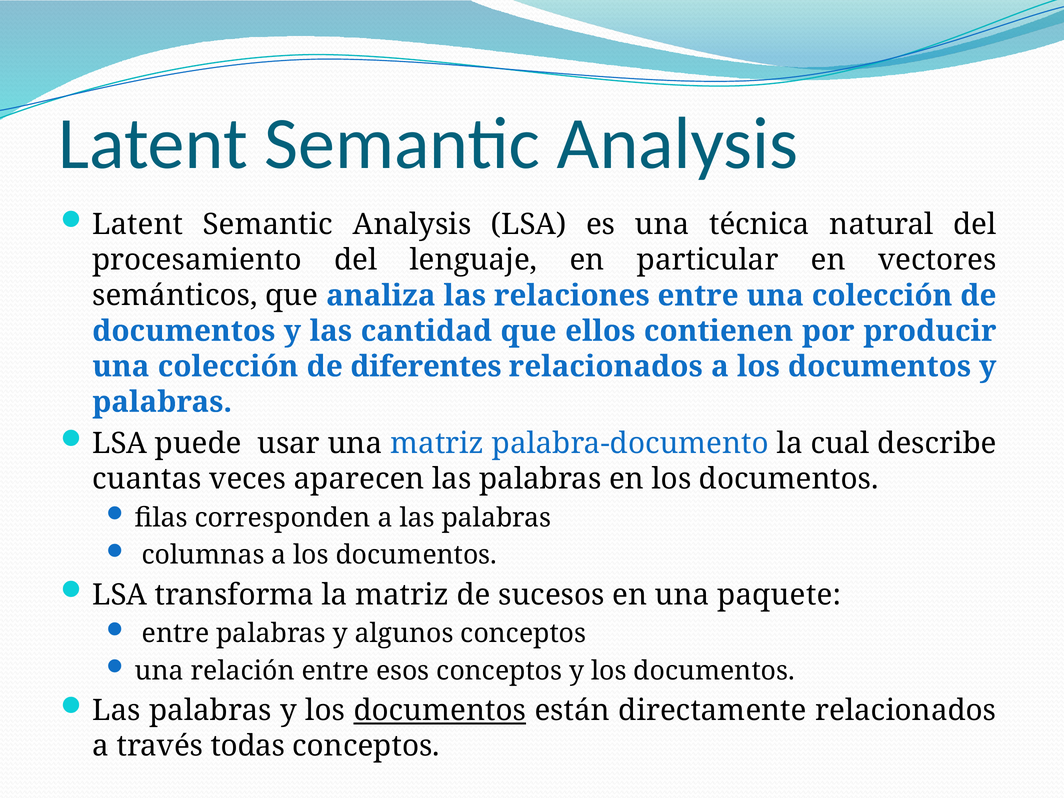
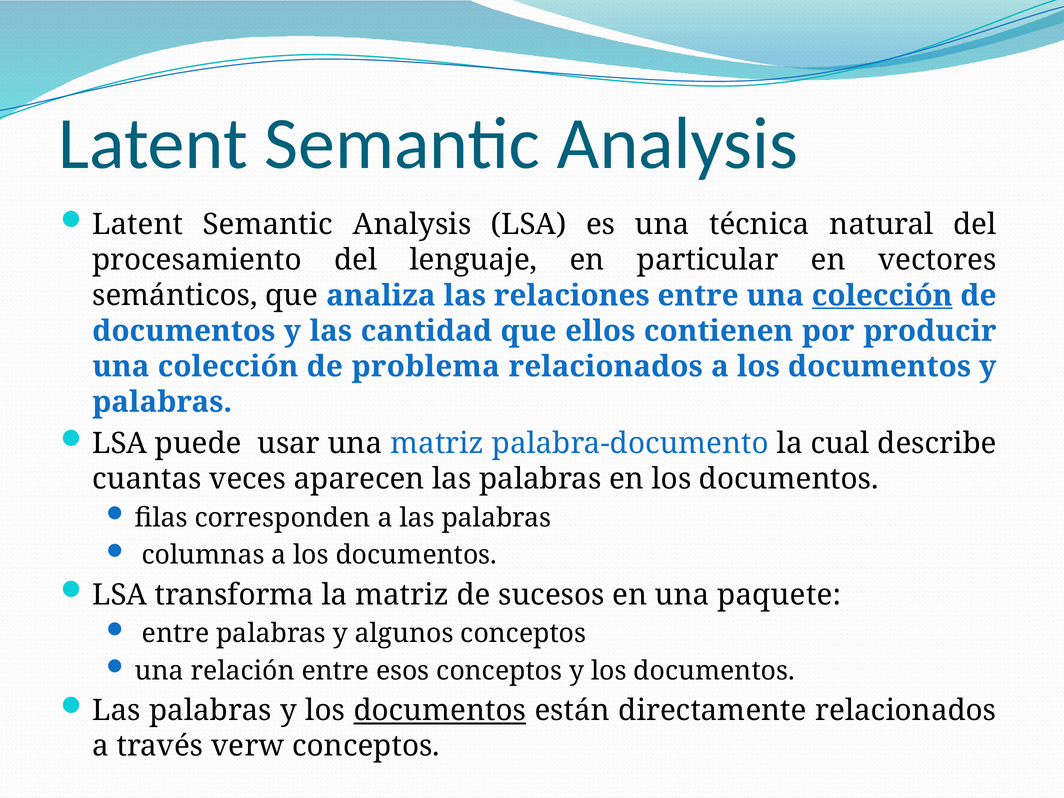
colección underline: none -> present (882, 296)
diferentes: diferentes -> problema (426, 367)
todas: todas -> verw (248, 746)
